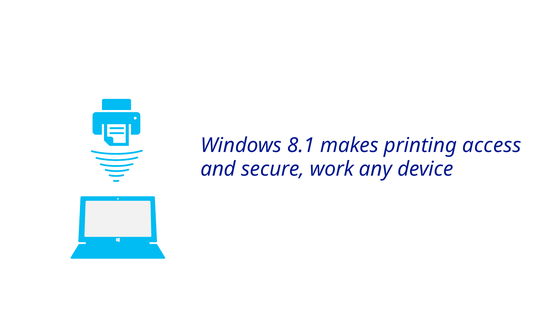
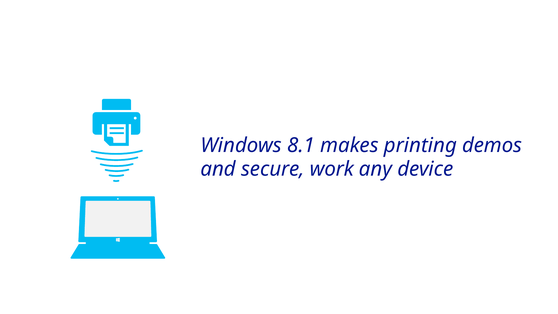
access: access -> demos (492, 145)
